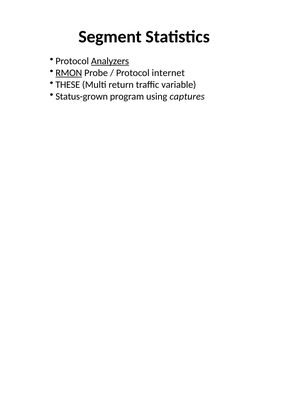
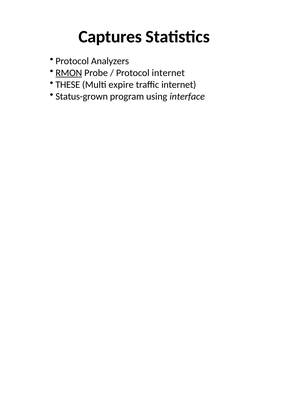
Segment: Segment -> Captures (110, 37)
Analyzers underline: present -> none (110, 61)
return: return -> expire (121, 85)
traffic variable: variable -> internet (179, 85)
captures: captures -> interface (187, 96)
